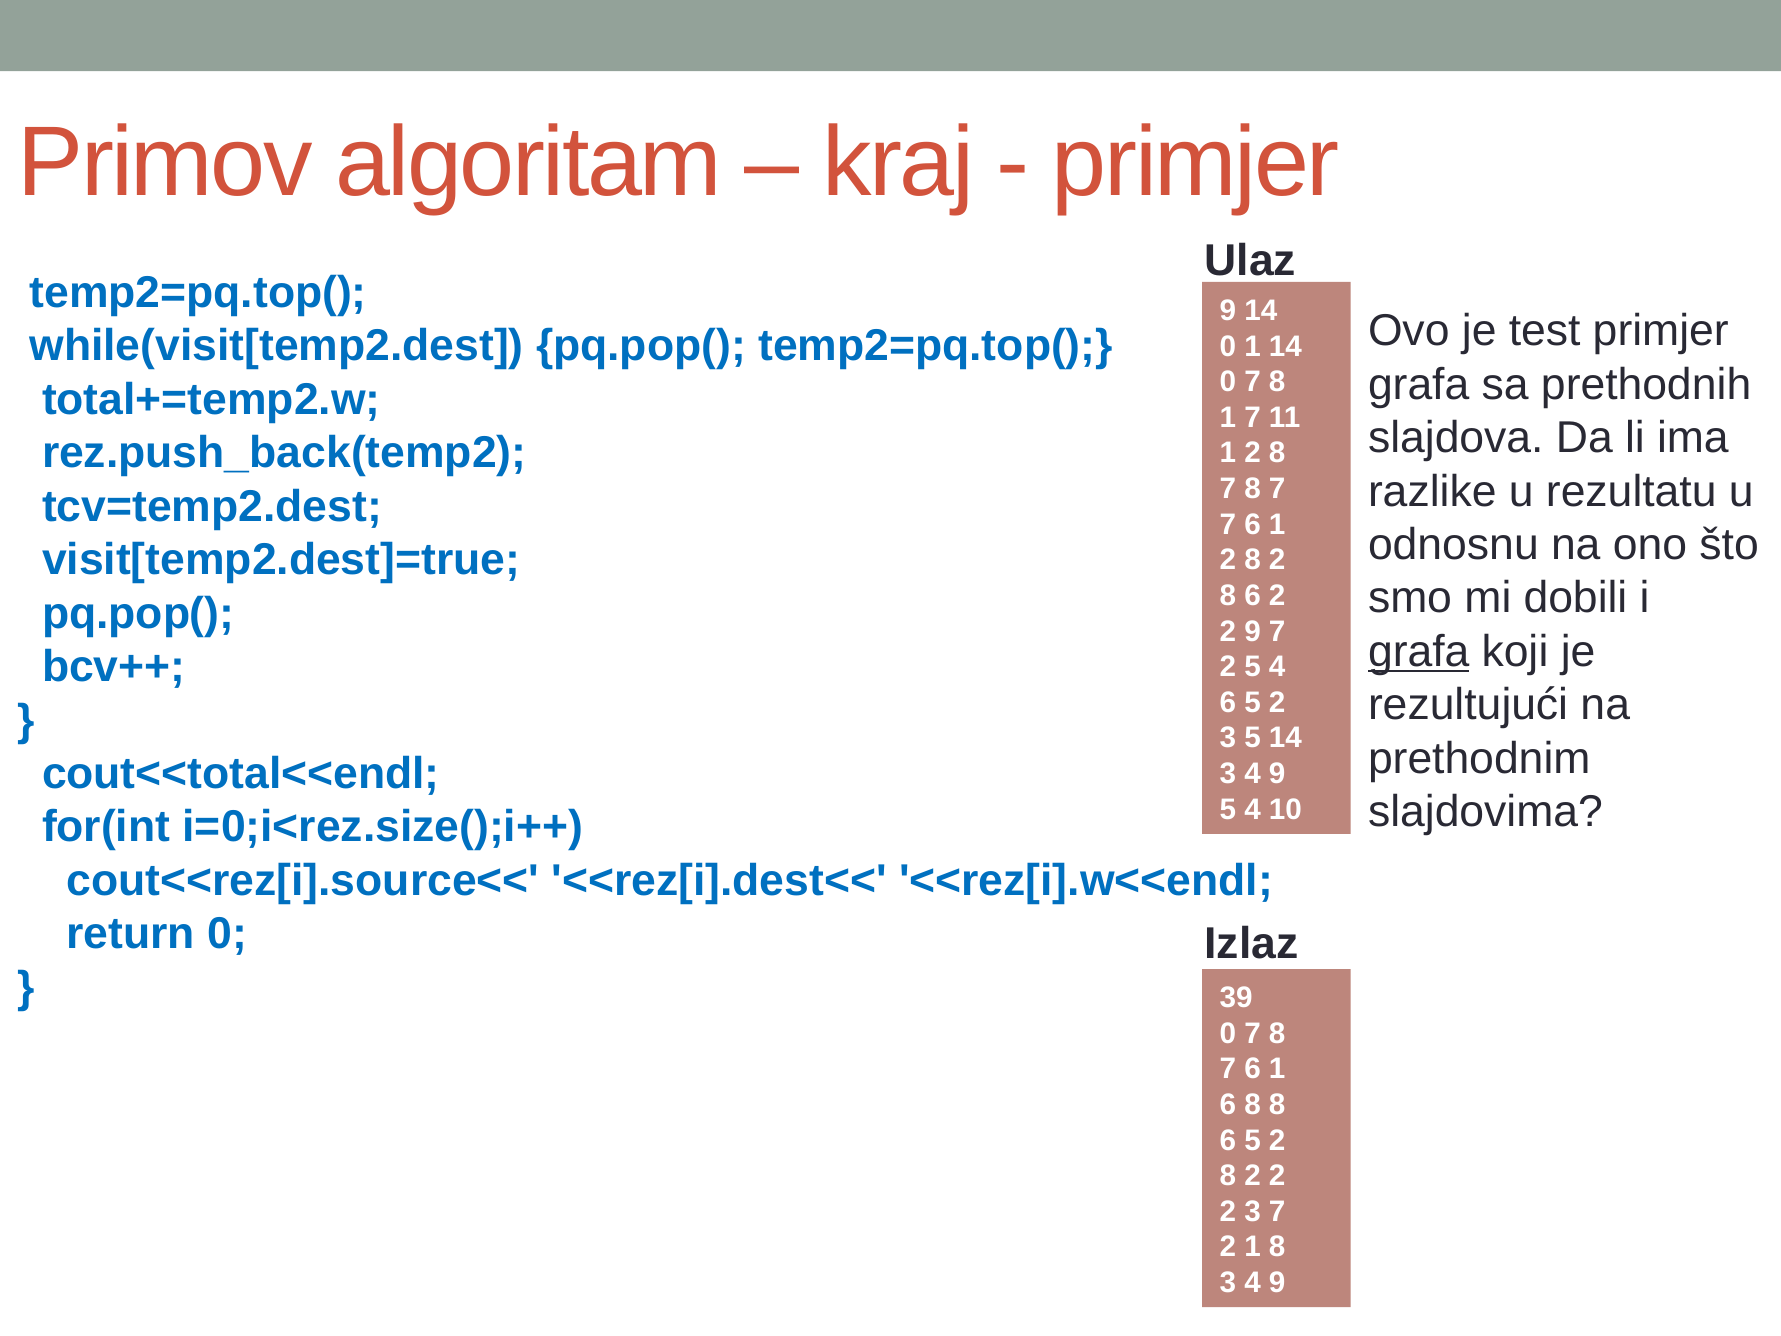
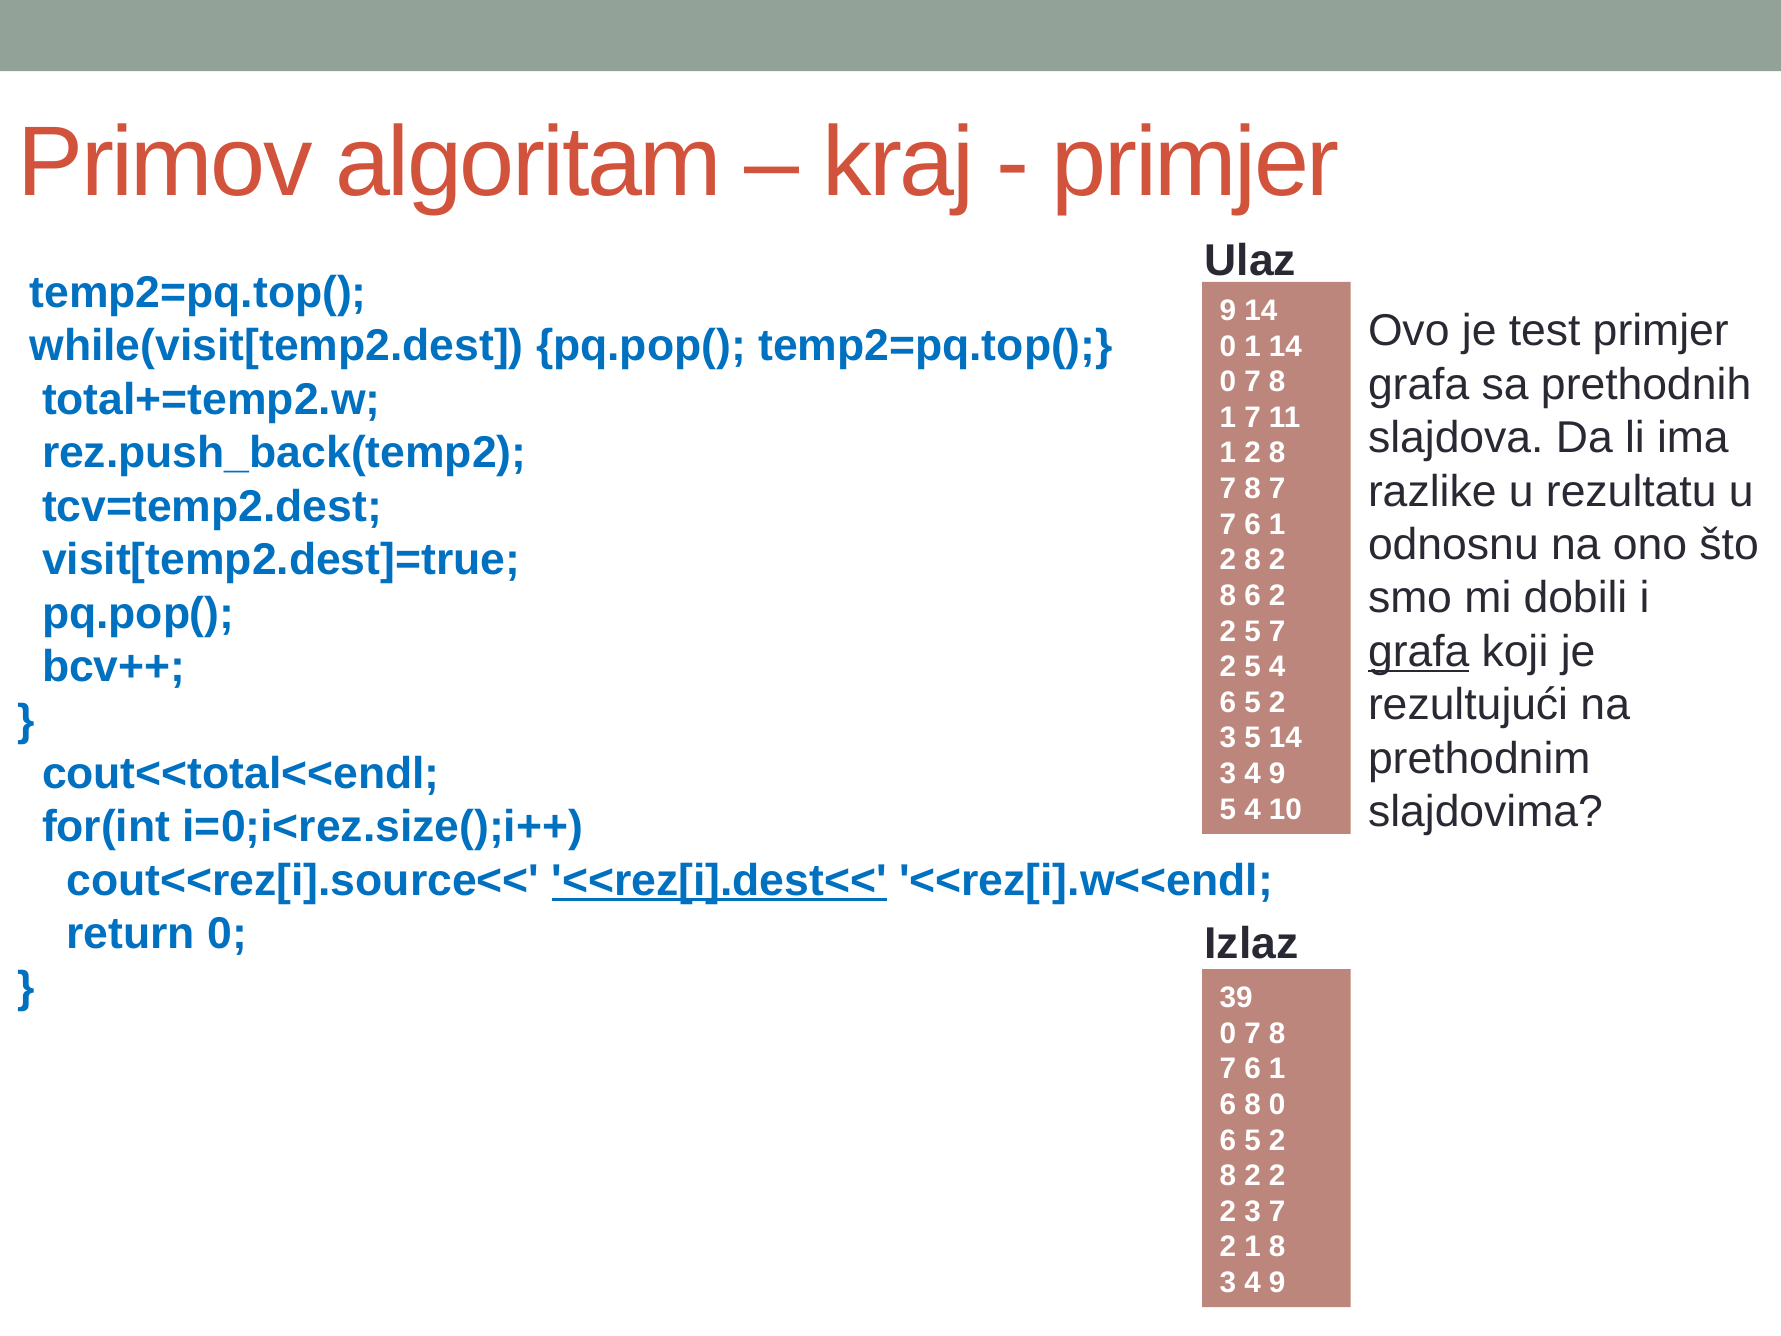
9: 9 -> 5 (1253, 631)
<<rez[i].dest<< underline: none -> present (719, 881)
8 8: 8 -> 0 (1277, 1104)
